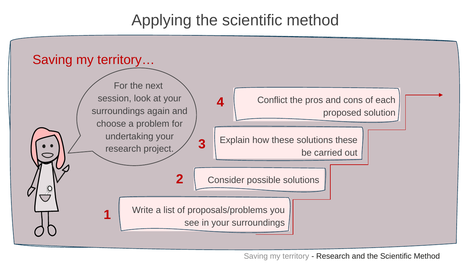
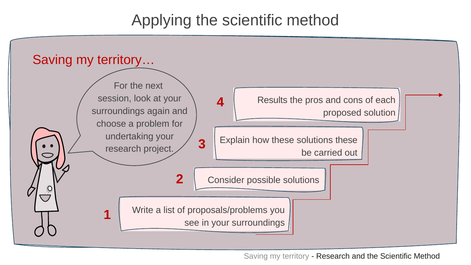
Conflict: Conflict -> Results (272, 100)
